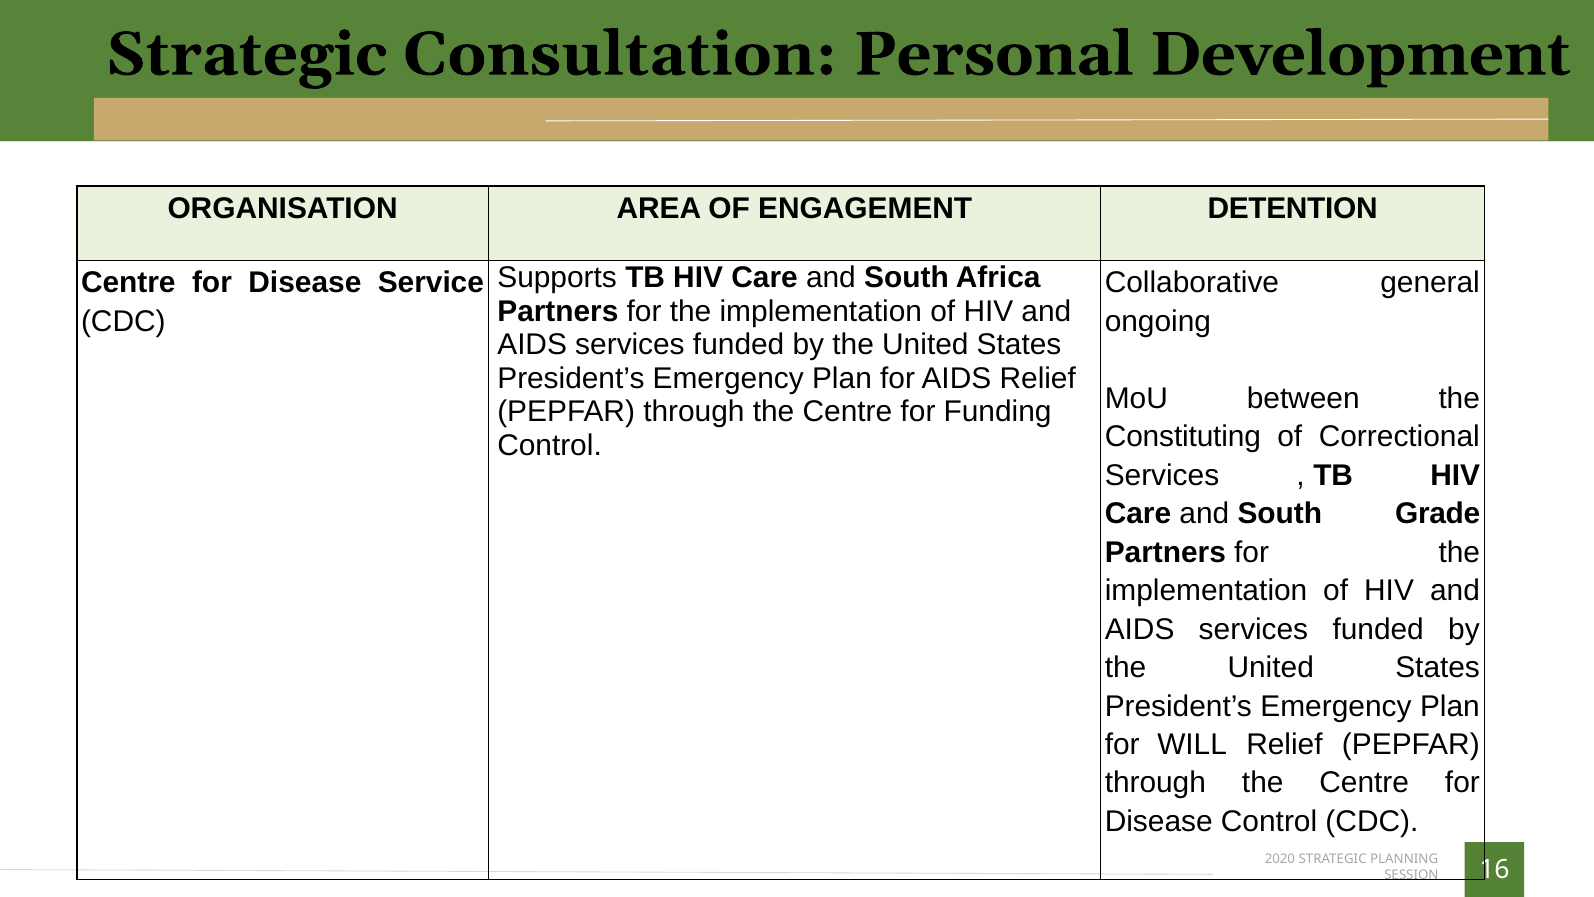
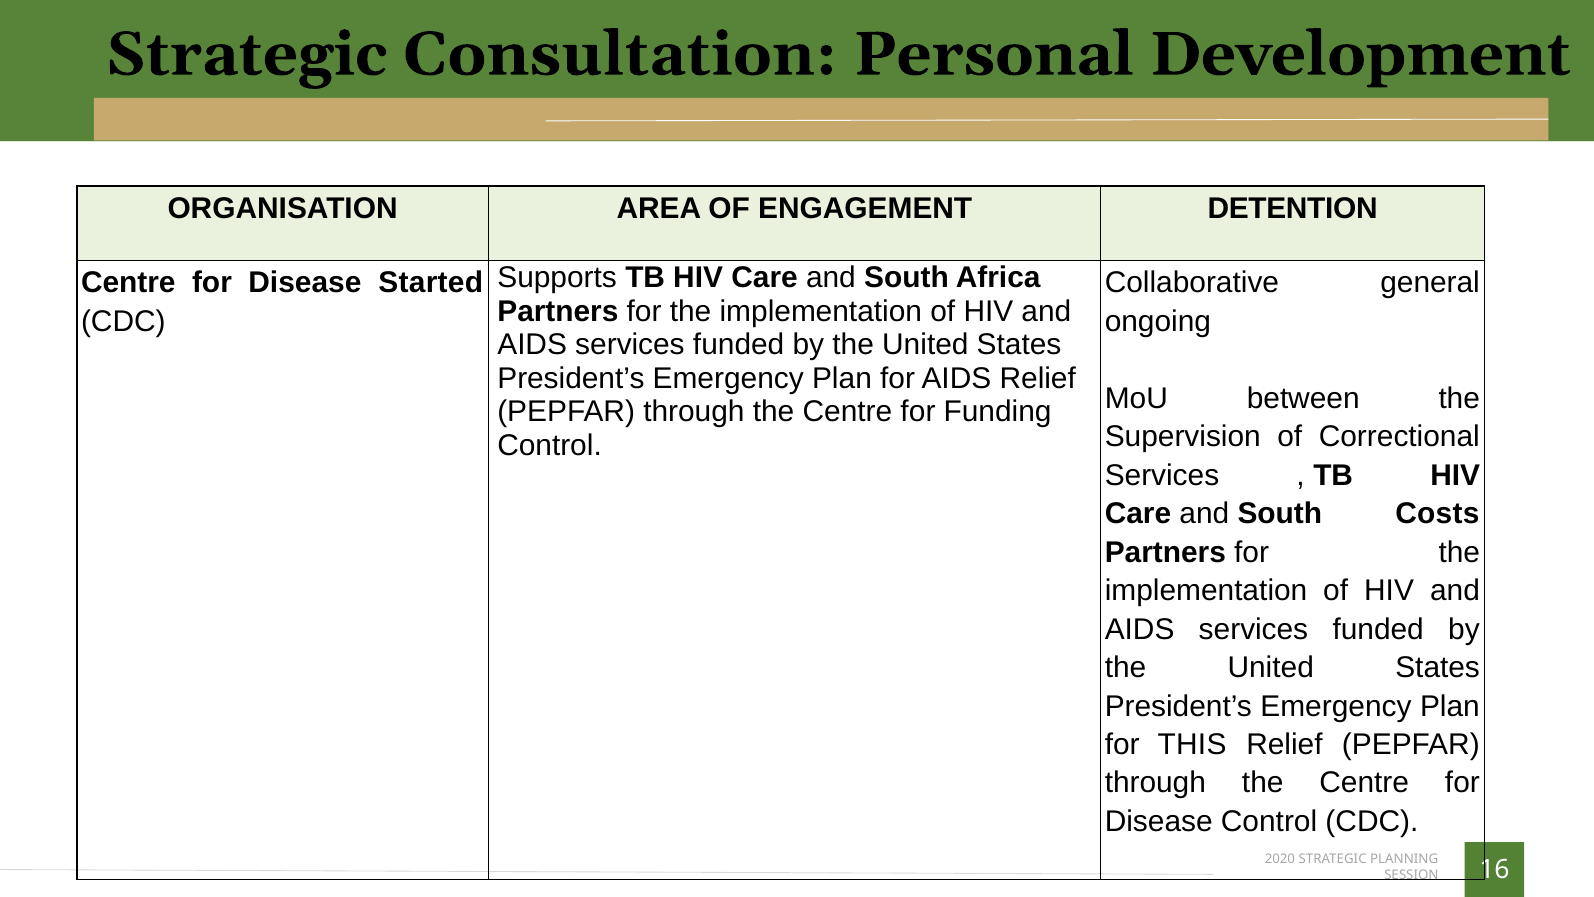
Service: Service -> Started (431, 283)
Constituting: Constituting -> Supervision (1183, 437)
Grade: Grade -> Costs (1437, 514)
WILL: WILL -> THIS (1192, 744)
